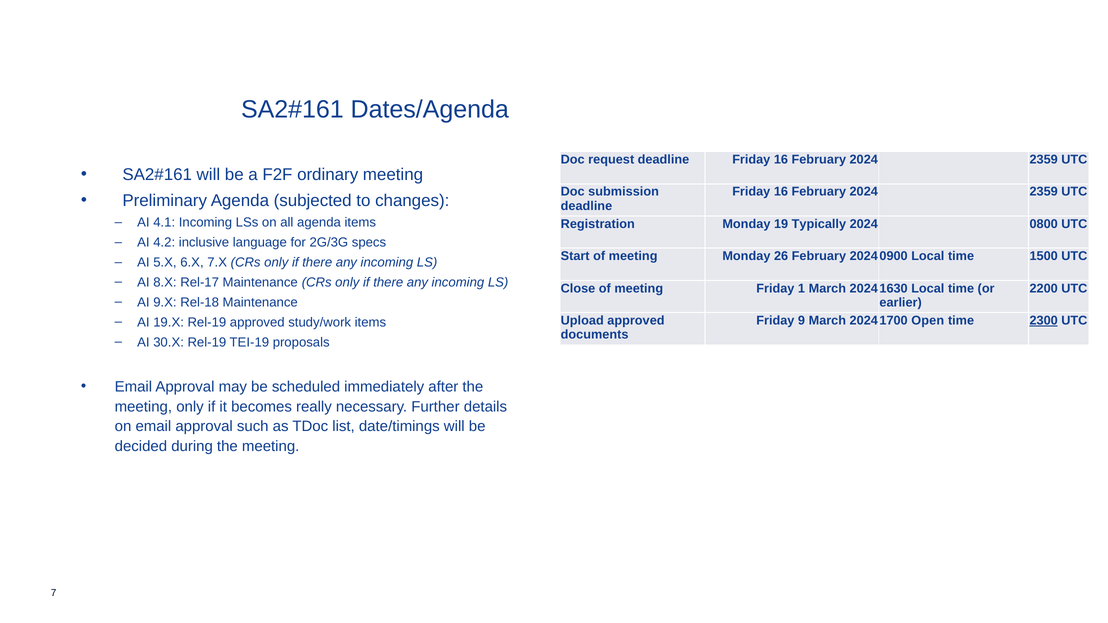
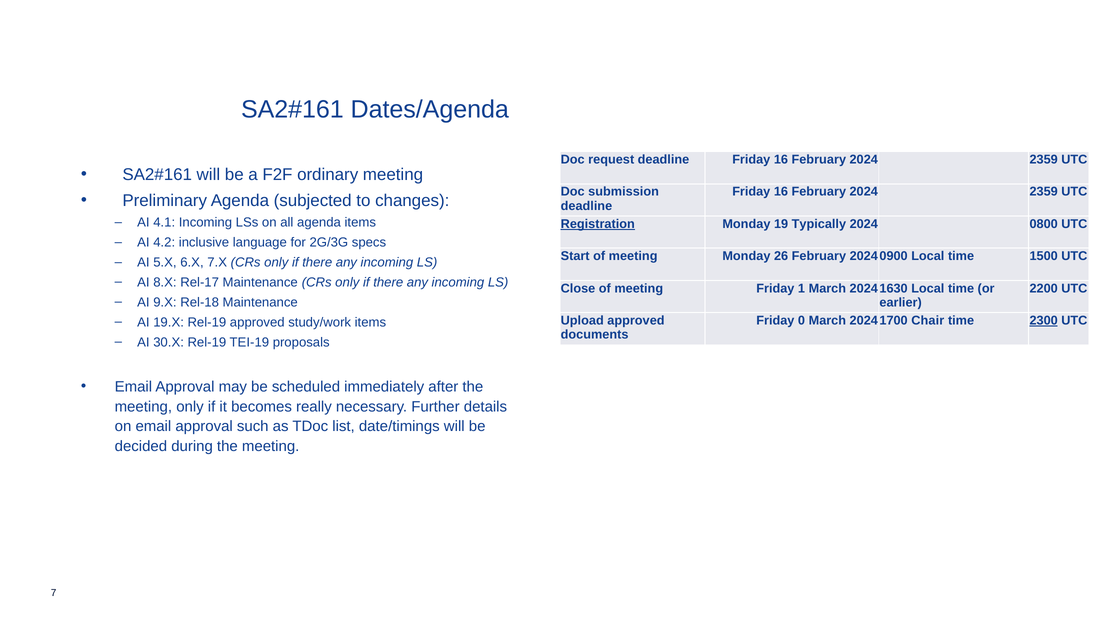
Registration underline: none -> present (598, 224)
9: 9 -> 0 (802, 321)
Open: Open -> Chair (928, 321)
